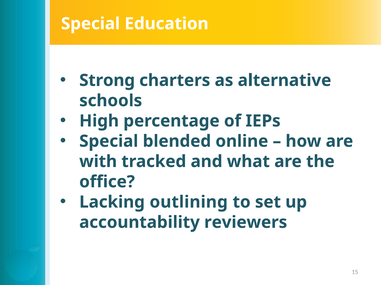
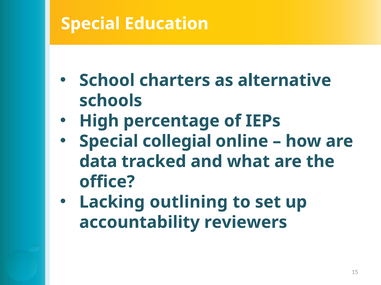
Strong: Strong -> School (107, 81)
blended: blended -> collegial (177, 142)
with: with -> data (98, 162)
